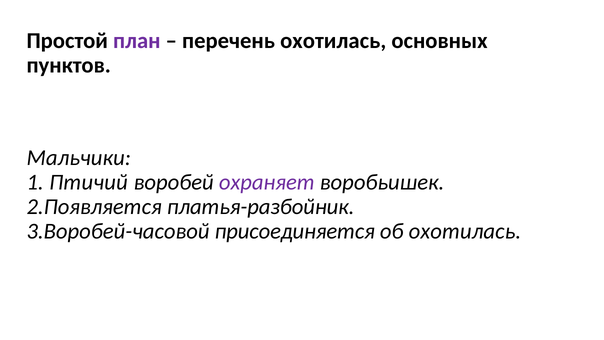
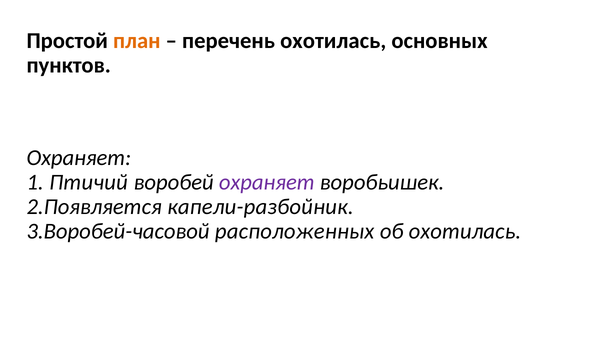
план colour: purple -> orange (137, 41)
Мальчики: Мальчики -> Охраняет (79, 157)
платья-разбойник: платья-разбойник -> капели-разбойник (260, 206)
присоединяется: присоединяется -> расположенных (295, 231)
